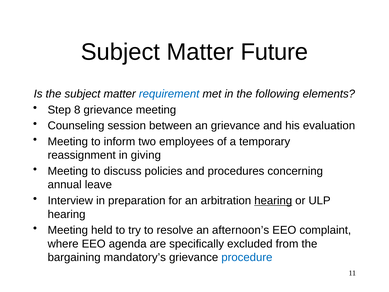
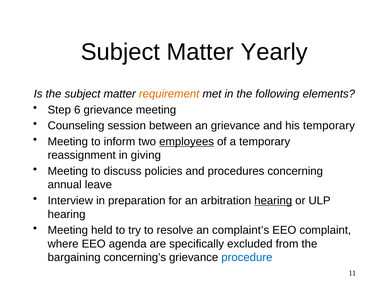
Future: Future -> Yearly (274, 52)
requirement colour: blue -> orange (169, 94)
8: 8 -> 6 (77, 110)
his evaluation: evaluation -> temporary (329, 126)
employees underline: none -> present (187, 141)
afternoon’s: afternoon’s -> complaint’s (241, 230)
mandatory’s: mandatory’s -> concerning’s (135, 257)
